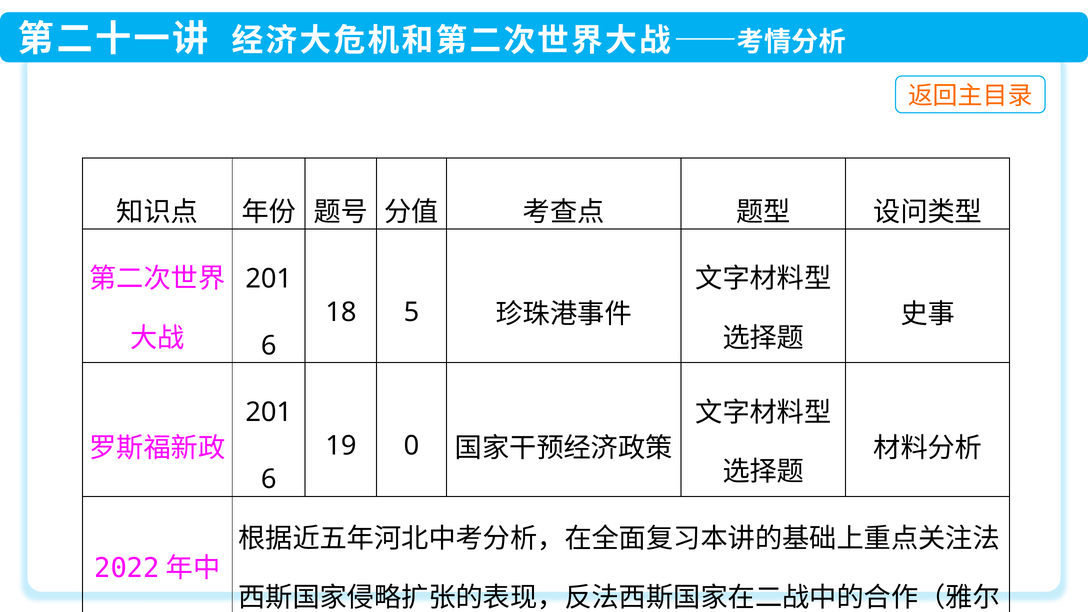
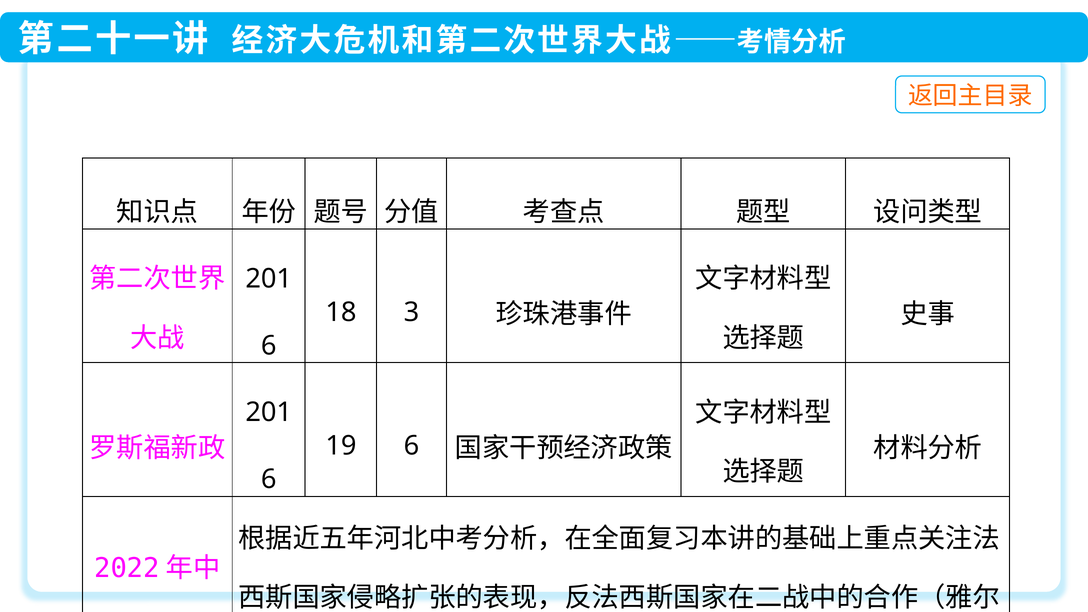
5: 5 -> 3 (412, 312)
19 0: 0 -> 6 (412, 446)
